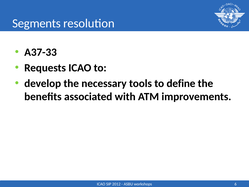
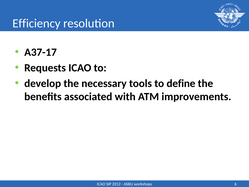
Segments: Segments -> Efficiency (36, 23)
A37-33: A37-33 -> A37-17 (41, 52)
